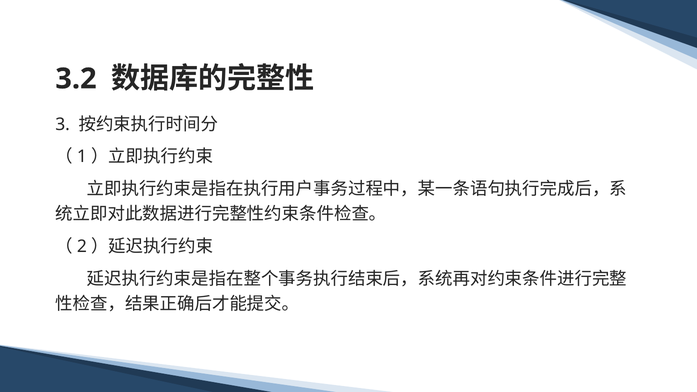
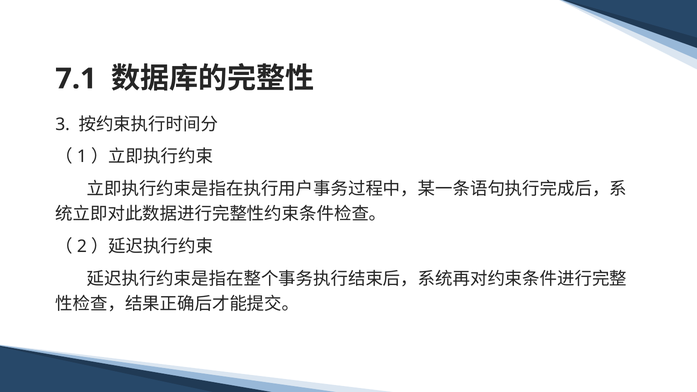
3.2: 3.2 -> 7.1 (76, 79)
